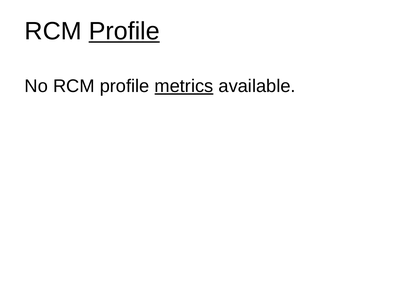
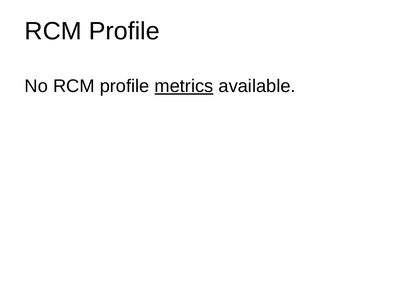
Profile underline: present -> none (124, 31)
